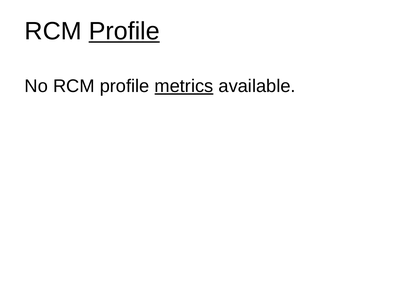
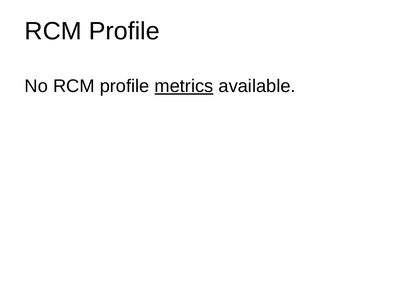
Profile underline: present -> none (124, 31)
